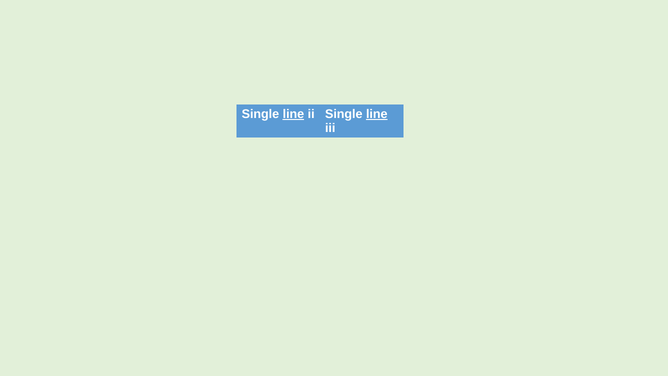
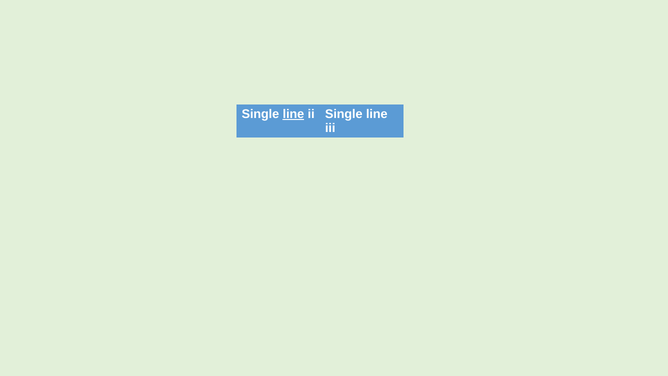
line underline: present -> none (377, 114)
